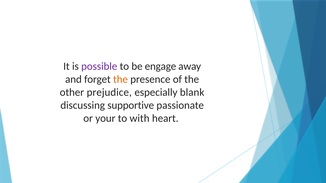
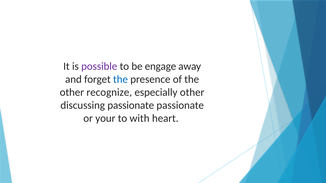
the colour: orange -> blue (120, 79)
prejudice: prejudice -> recognize (109, 92)
especially blank: blank -> other (192, 92)
discussing supportive: supportive -> passionate (131, 105)
